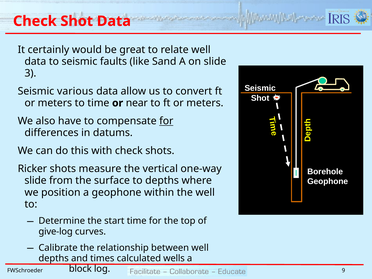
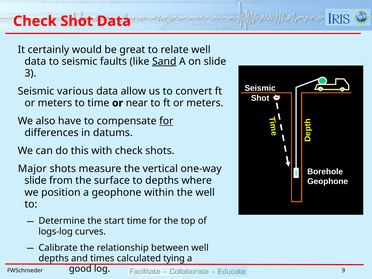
Sand underline: none -> present (164, 61)
Ricker: Ricker -> Major (32, 169)
give-log: give-log -> logs-log (56, 232)
wells: wells -> tying (174, 258)
block: block -> good (80, 269)
